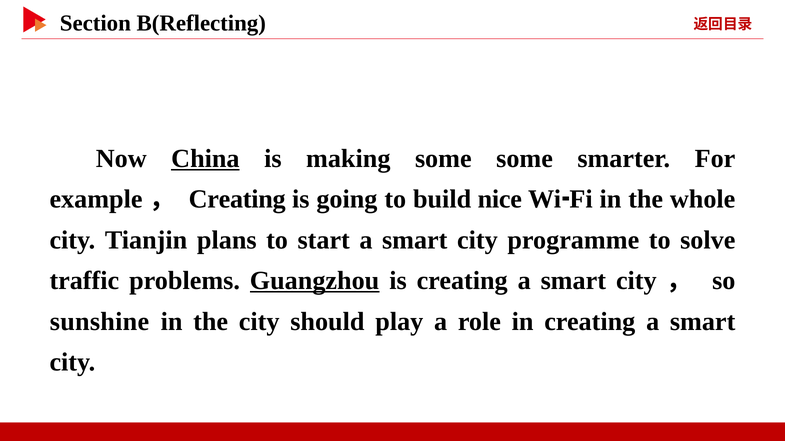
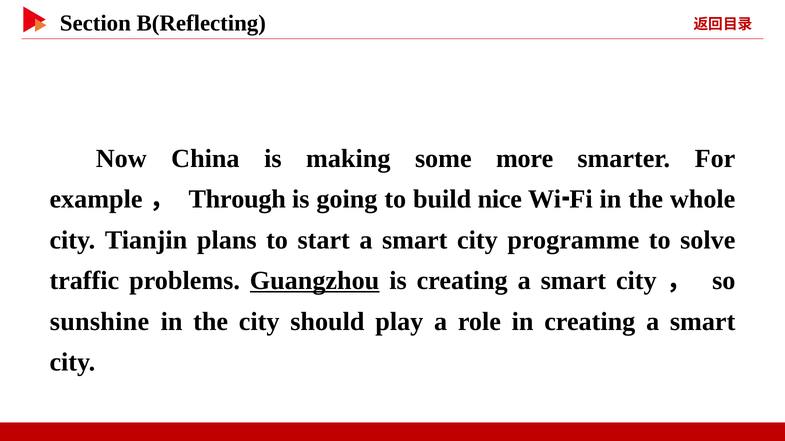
China underline: present -> none (205, 159)
some some: some -> more (525, 159)
Creating: Creating -> Through (237, 199)
